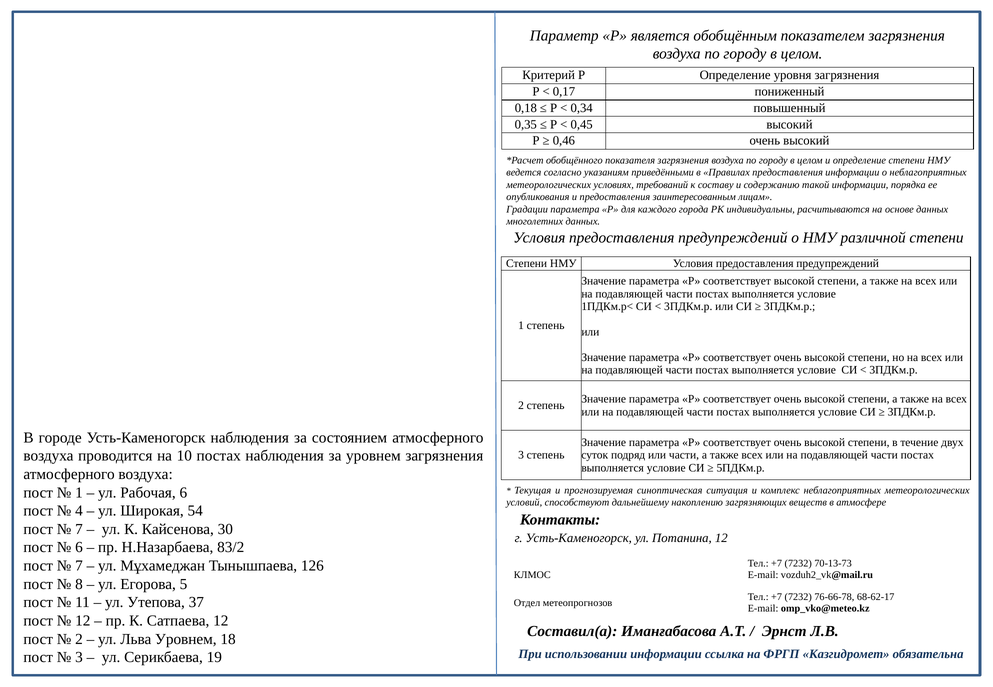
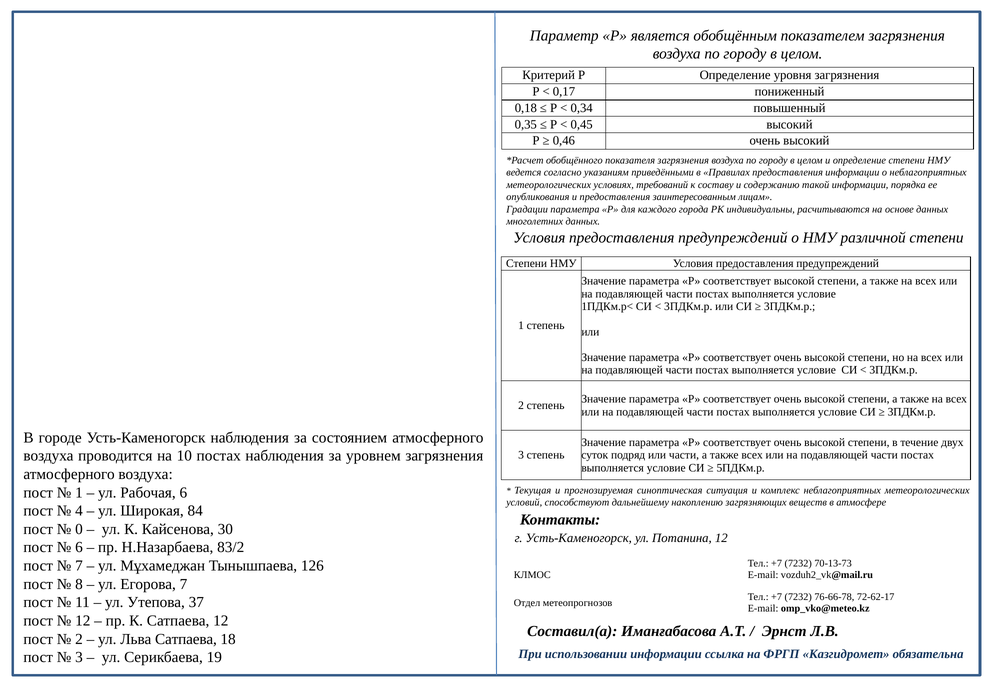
54: 54 -> 84 (195, 511)
7: 7 -> 0 (79, 529)
Егорова 5: 5 -> 7 (183, 584)
68-62-17: 68-62-17 -> 72-62-17 (876, 597)
Льва Уровнем: Уровнем -> Сатпаева (186, 639)
